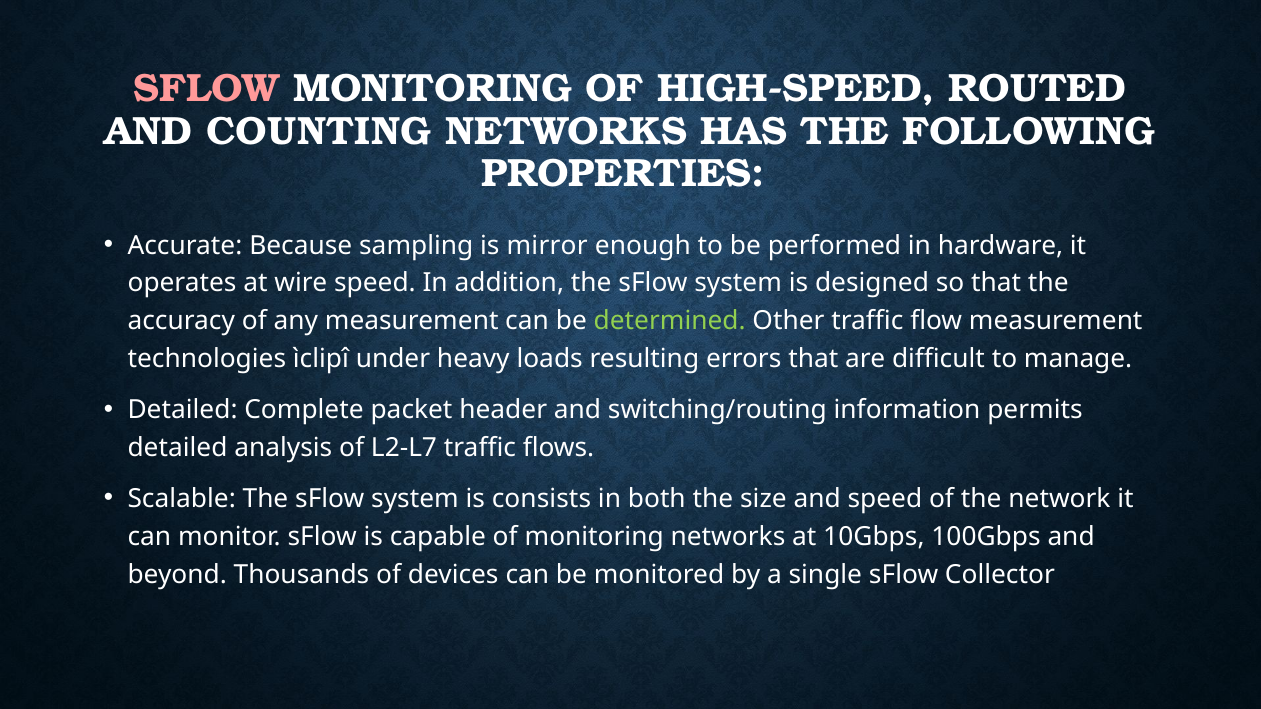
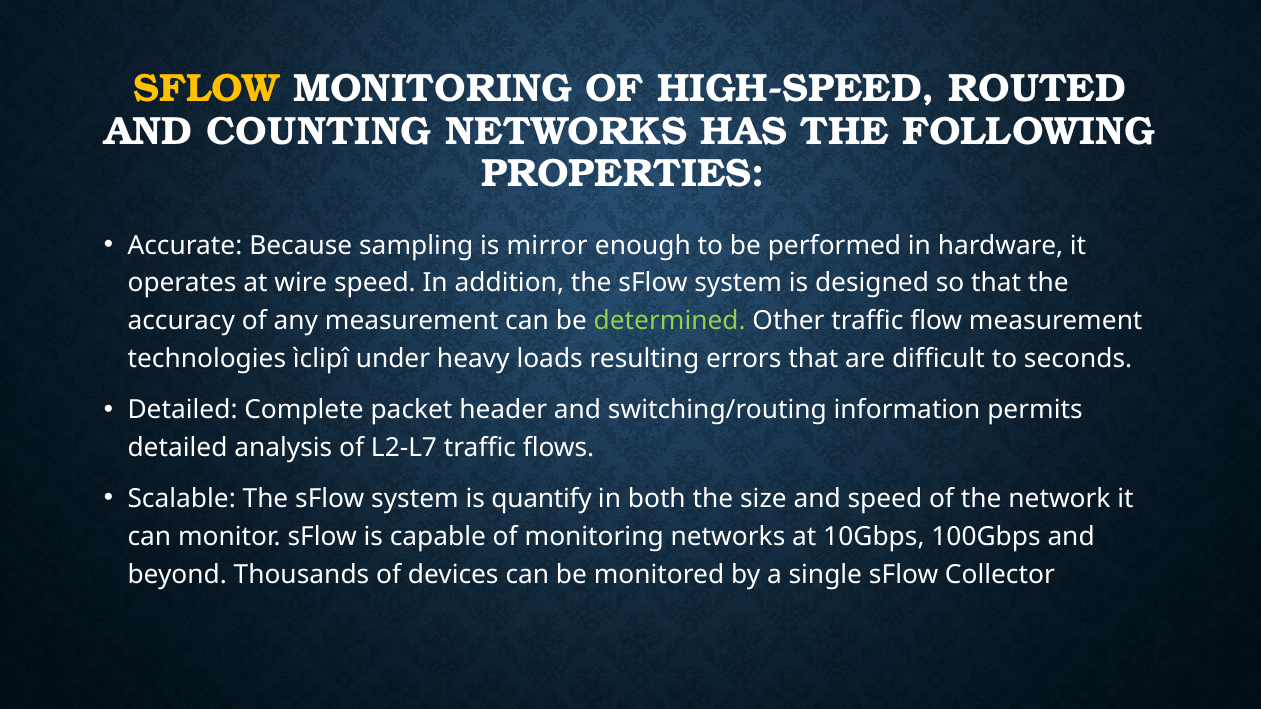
SFLOW colour: pink -> yellow (207, 89)
manage: manage -> seconds (1078, 359)
consists: consists -> quantify (542, 499)
